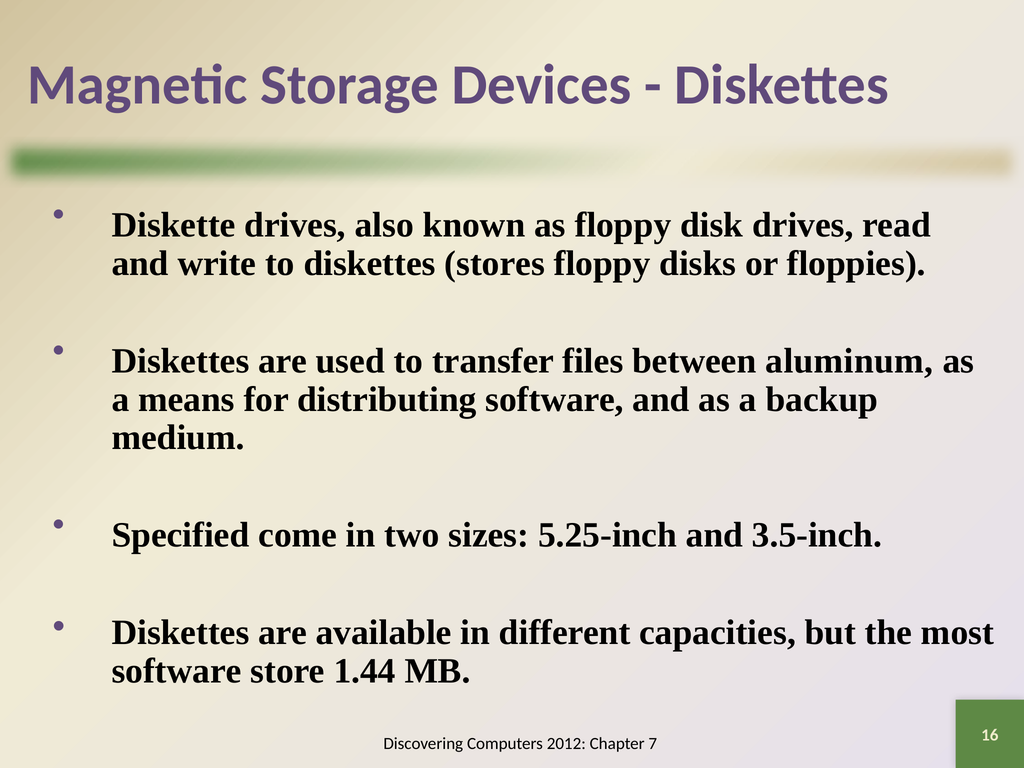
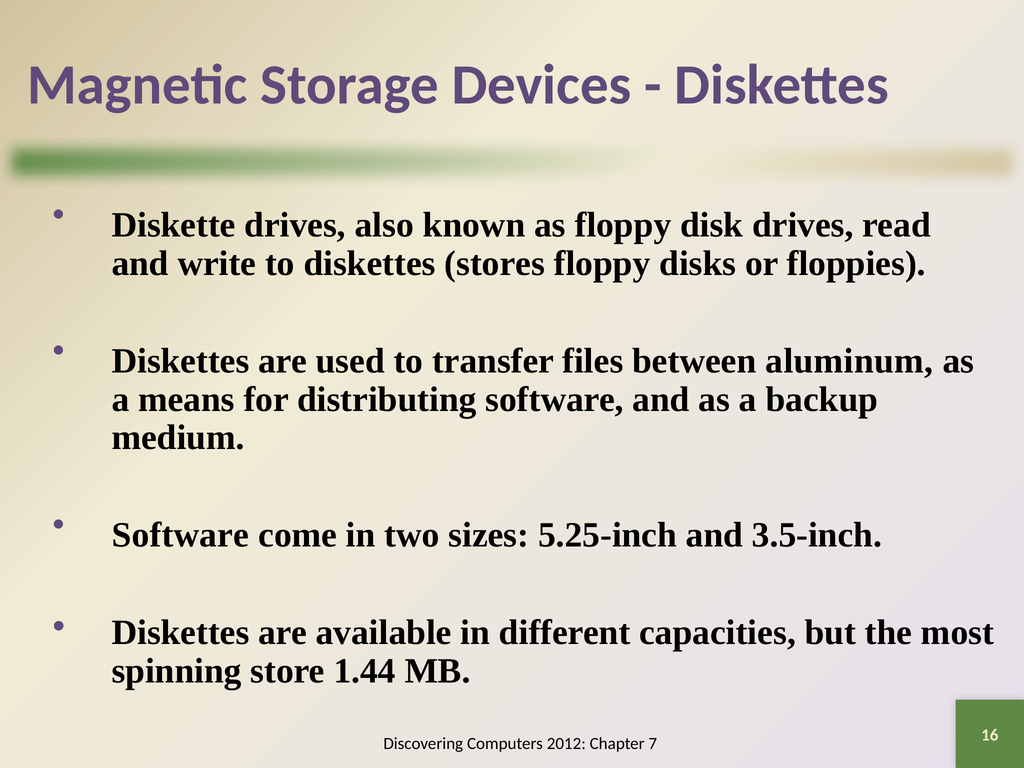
Specified: Specified -> Software (180, 535)
software: software -> spinning (177, 671)
